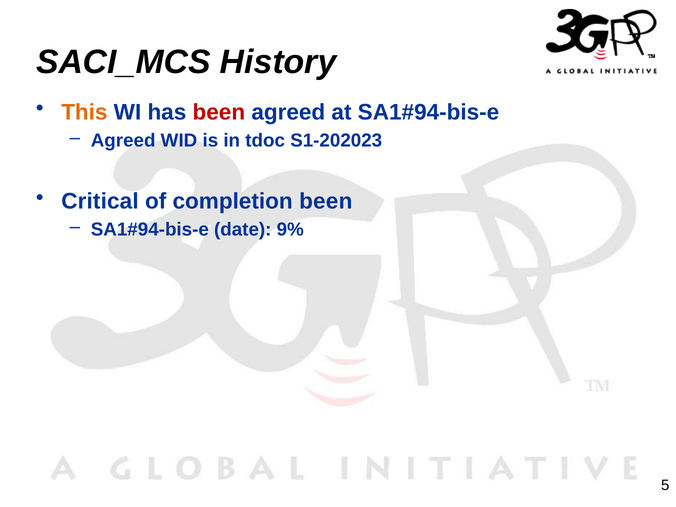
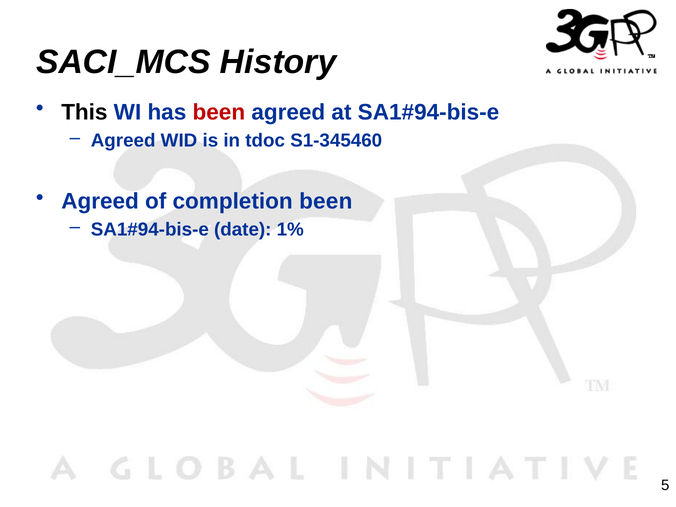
This colour: orange -> black (84, 112)
S1-202023: S1-202023 -> S1-345460 (336, 140)
Critical: Critical -> Agreed (100, 202)
9%: 9% -> 1% (290, 230)
